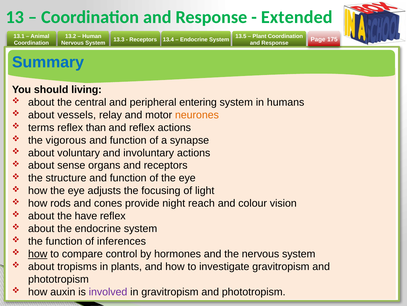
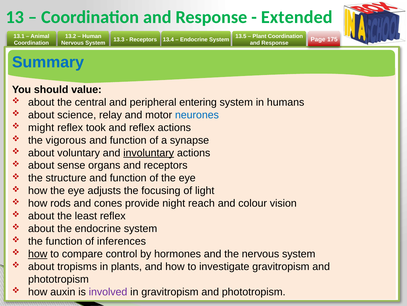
living: living -> value (86, 89)
vessels: vessels -> science (77, 115)
neurones colour: orange -> blue (197, 115)
terms: terms -> might (41, 127)
than: than -> took (96, 127)
involuntary underline: none -> present (149, 152)
have: have -> least (86, 216)
